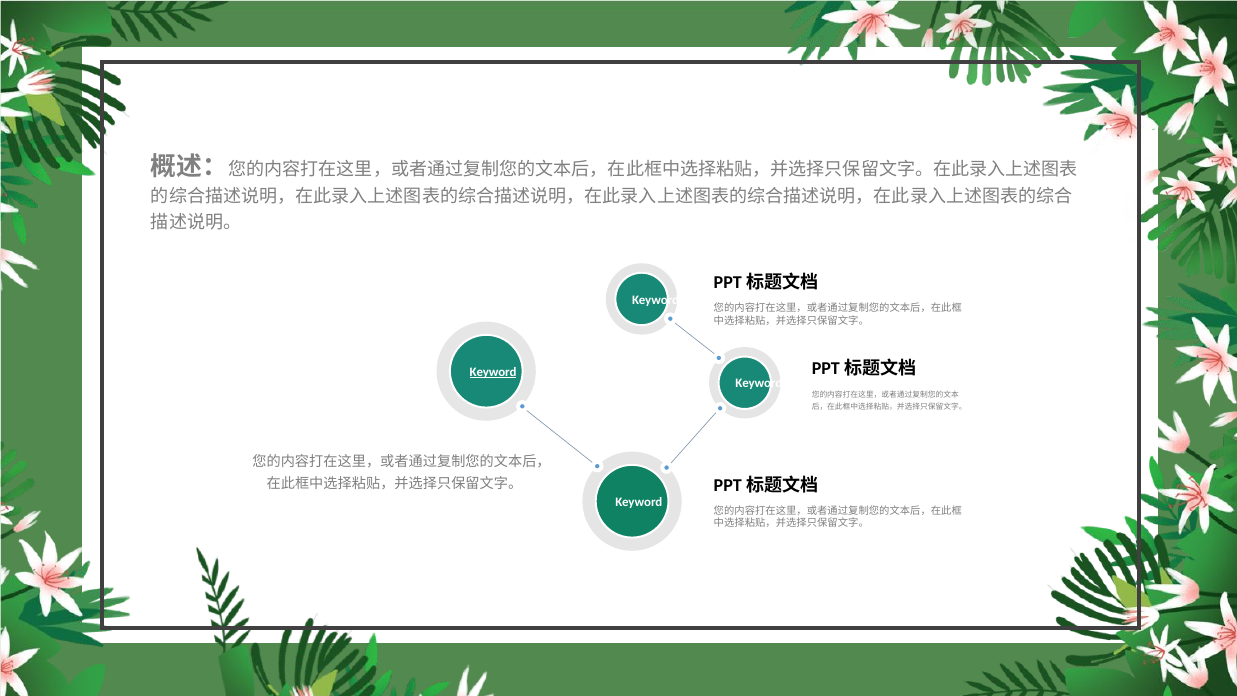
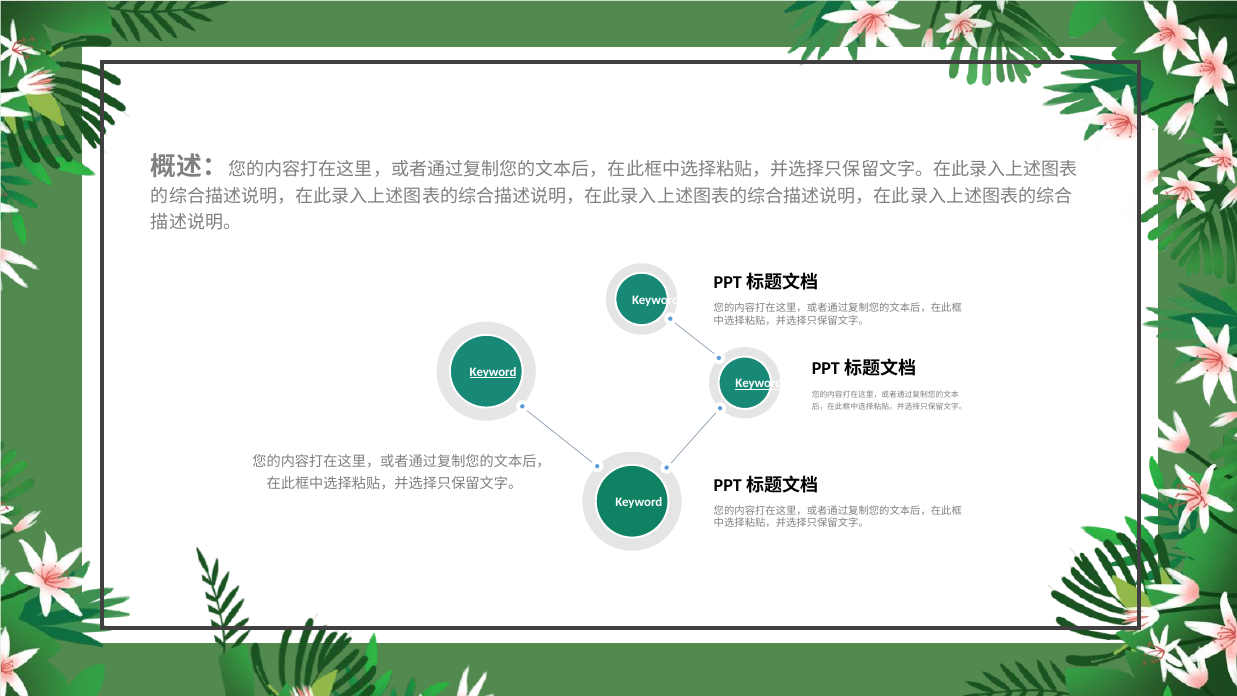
Keyword underline: none -> present (759, 383)
